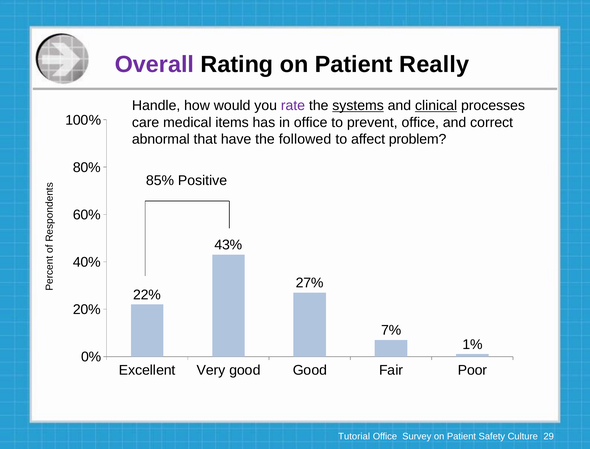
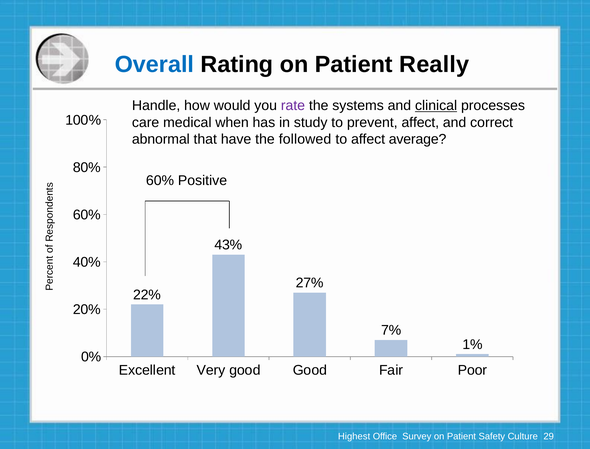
Overall colour: purple -> blue (154, 65)
systems underline: present -> none (358, 106)
items: items -> when (232, 123)
in office: office -> study (311, 123)
prevent office: office -> affect (420, 123)
problem: problem -> average (418, 140)
85%: 85% -> 60% (160, 181)
Tutorial: Tutorial -> Highest (354, 437)
